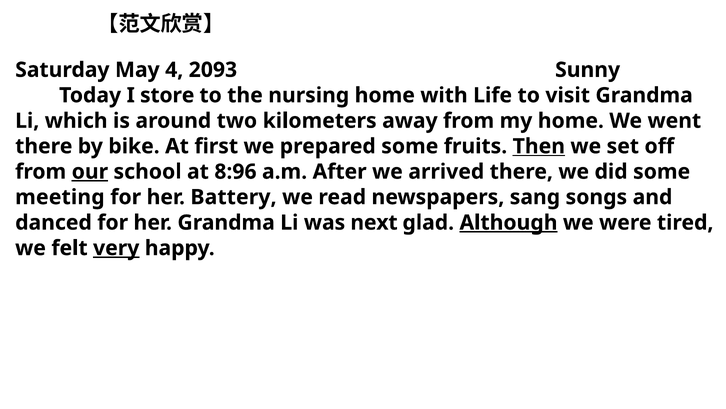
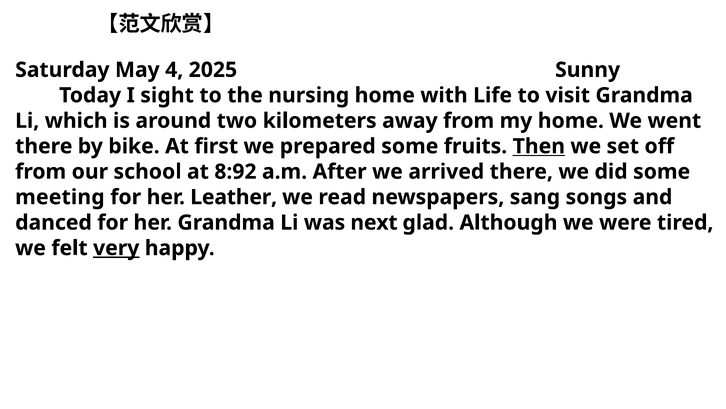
2093: 2093 -> 2025 (213, 70)
store: store -> sight (167, 95)
our underline: present -> none (90, 171)
8:96: 8:96 -> 8:92 (235, 171)
Battery: Battery -> Leather (234, 197)
Although underline: present -> none (509, 222)
